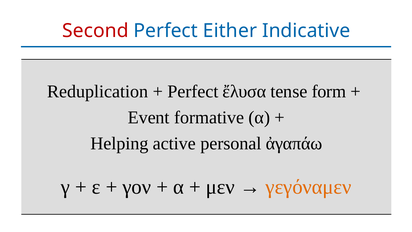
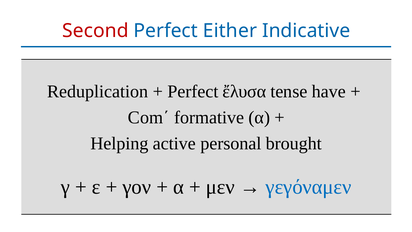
form: form -> have (329, 91)
Event: Event -> Comʹ (149, 117)
ἀγαπάω: ἀγαπάω -> brought (294, 143)
γεγόναμεν colour: orange -> blue (309, 187)
